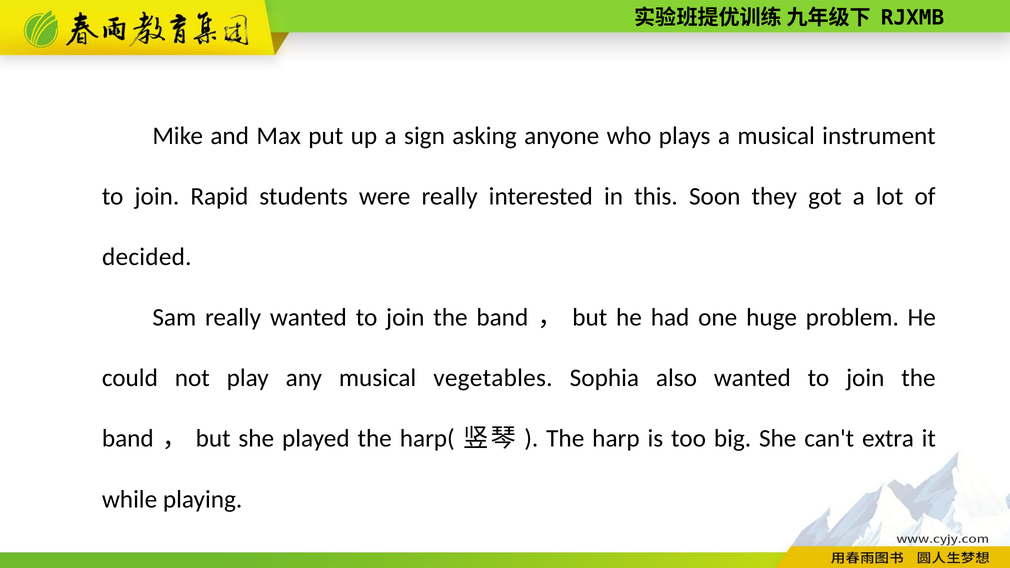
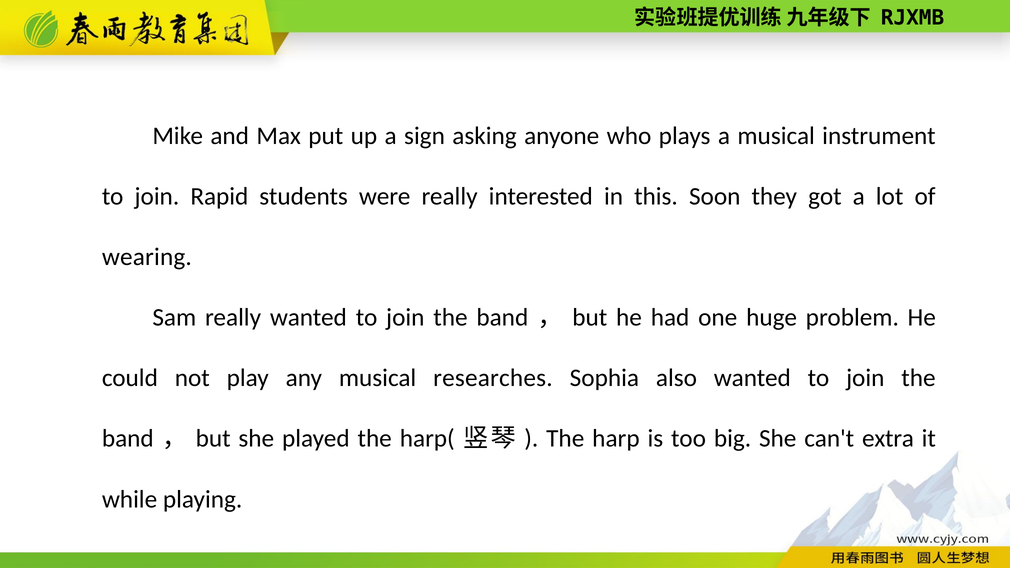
decided: decided -> wearing (147, 257)
vegetables: vegetables -> researches (493, 378)
